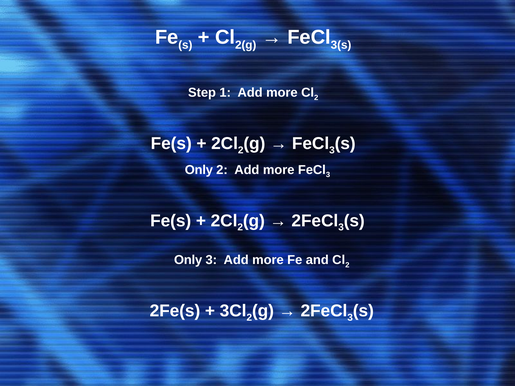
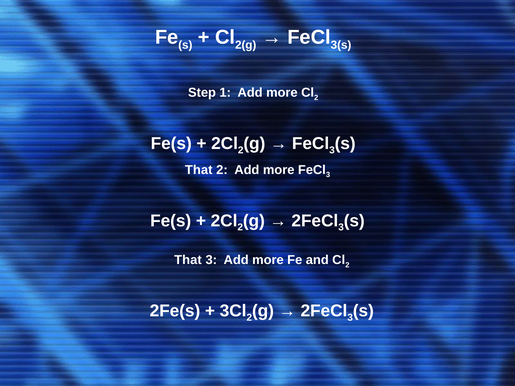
Only: Only -> That (199, 170)
Only: Only -> That (188, 260)
